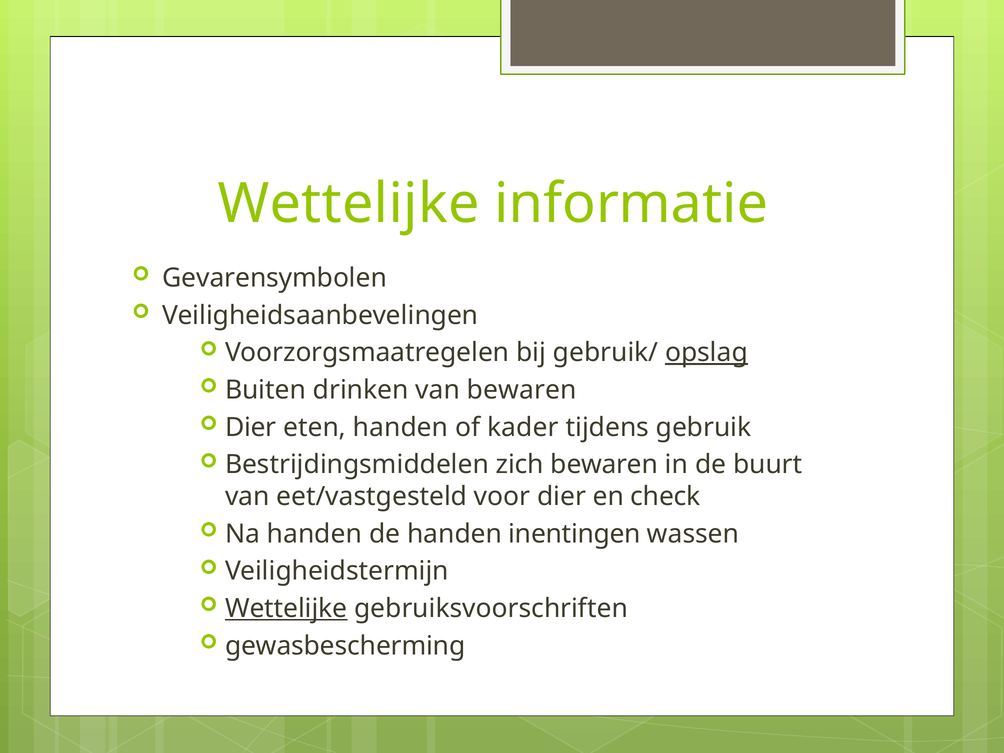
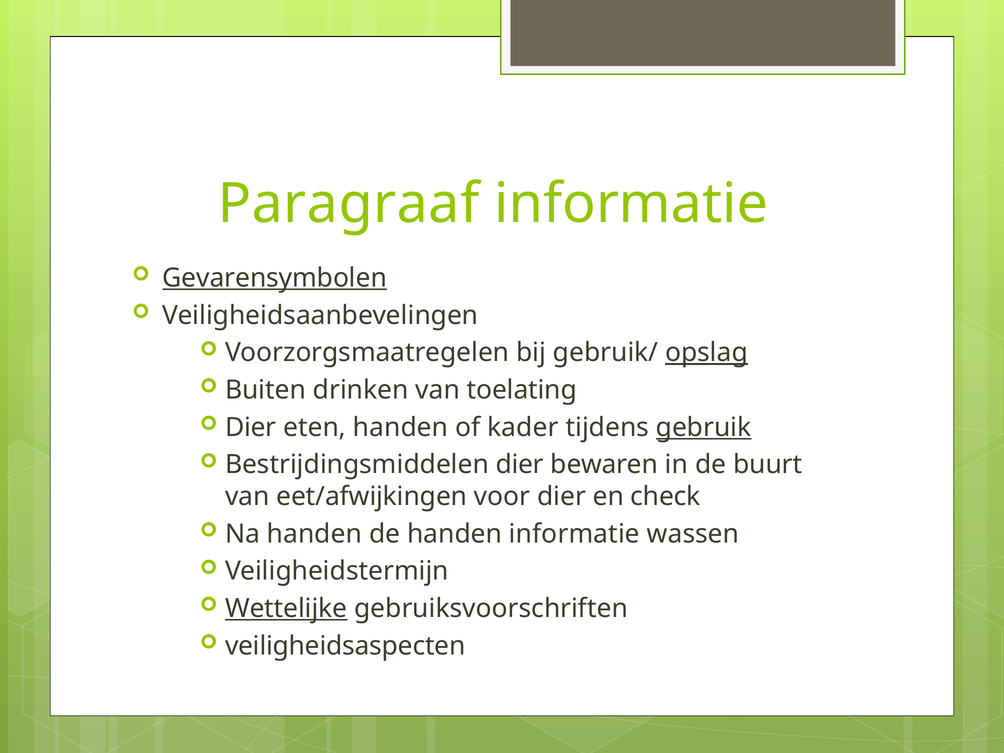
Wettelijke: Wettelijke -> Paragraaf (348, 204)
Gevarensymbolen underline: none -> present (275, 278)
van bewaren: bewaren -> toelating (522, 390)
gebruik underline: none -> present (704, 427)
Bestrijdingsmiddelen zich: zich -> dier (520, 465)
eet/vastgesteld: eet/vastgesteld -> eet/afwijkingen (372, 496)
handen inentingen: inentingen -> informatie (574, 534)
gewasbescherming: gewasbescherming -> veiligheidsaspecten (345, 646)
